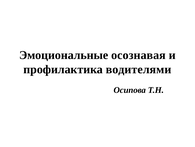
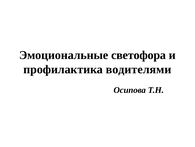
осознавая: осознавая -> светофора (139, 55)
